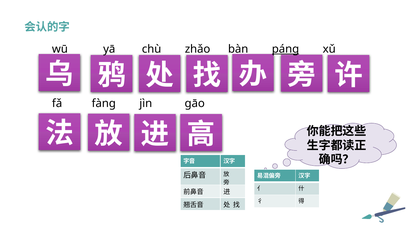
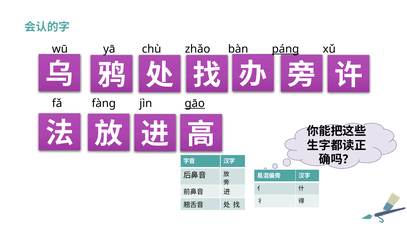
gāo underline: none -> present (195, 104)
